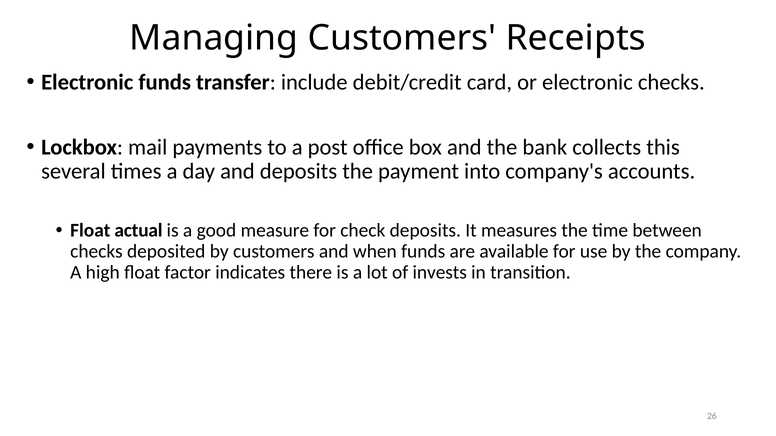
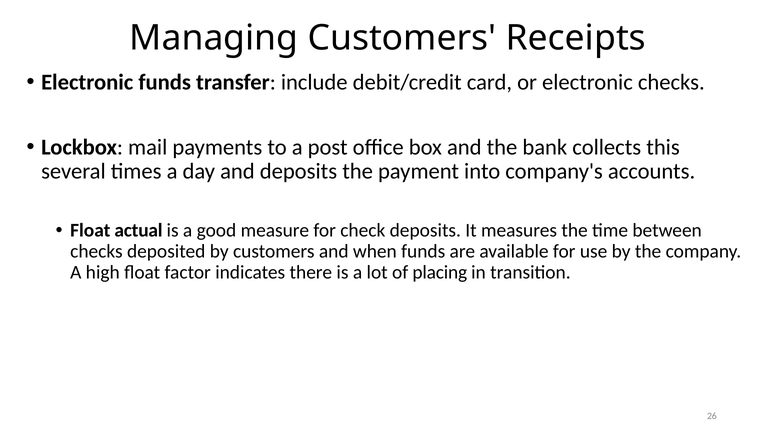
invests: invests -> placing (440, 273)
